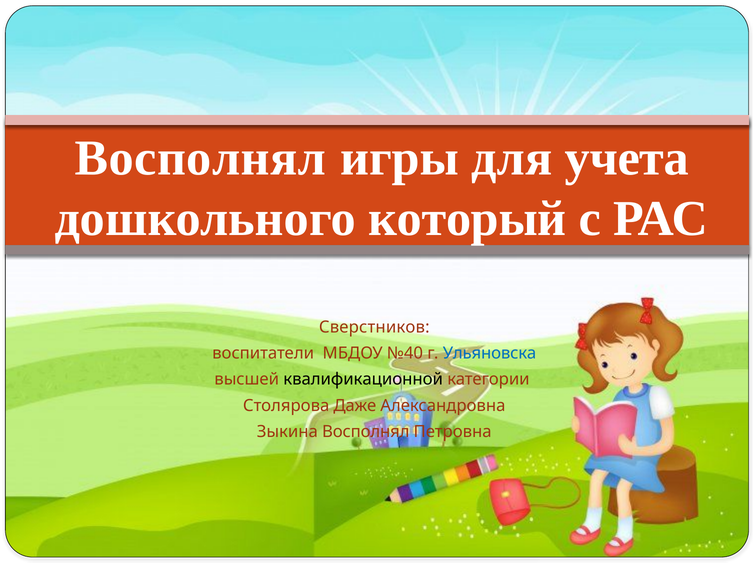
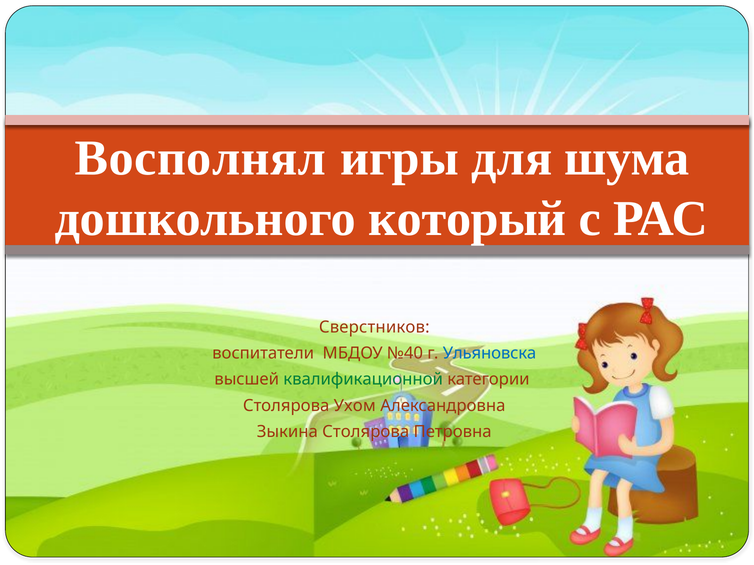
учета: учета -> шума (627, 158)
квалификационной colour: black -> green (363, 380)
Даже: Даже -> Ухом (355, 406)
Зыкина Восполнял: Восполнял -> Столярова (366, 432)
